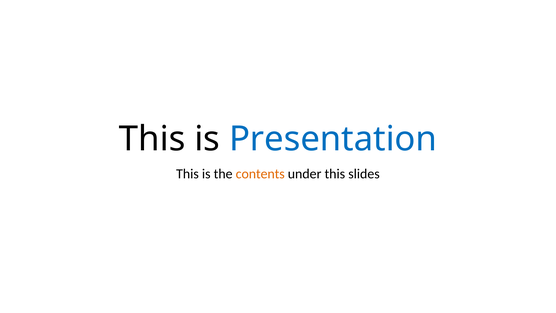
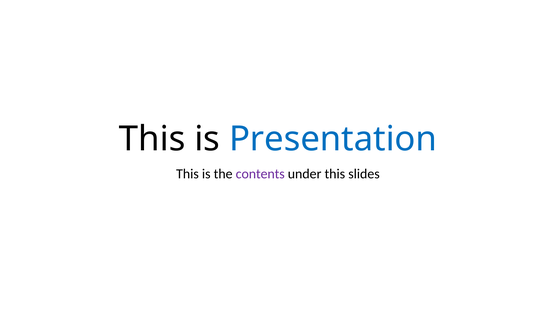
contents colour: orange -> purple (260, 174)
